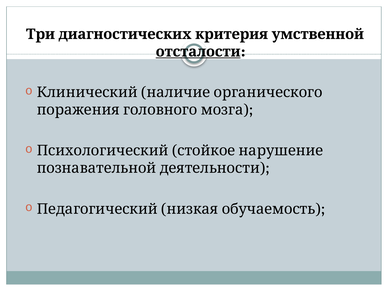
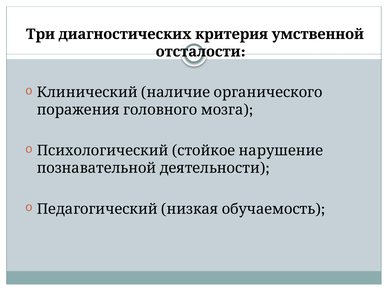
отсталости underline: present -> none (198, 52)
